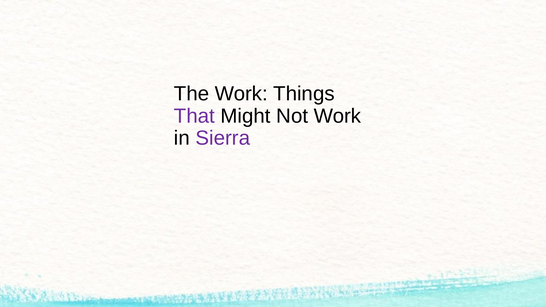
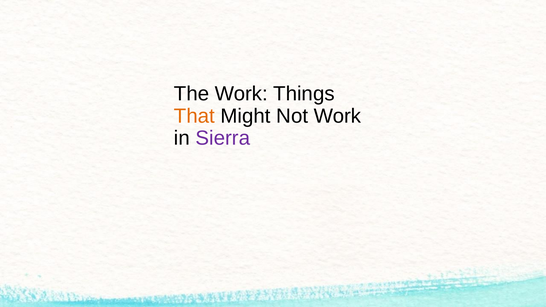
That colour: purple -> orange (194, 116)
